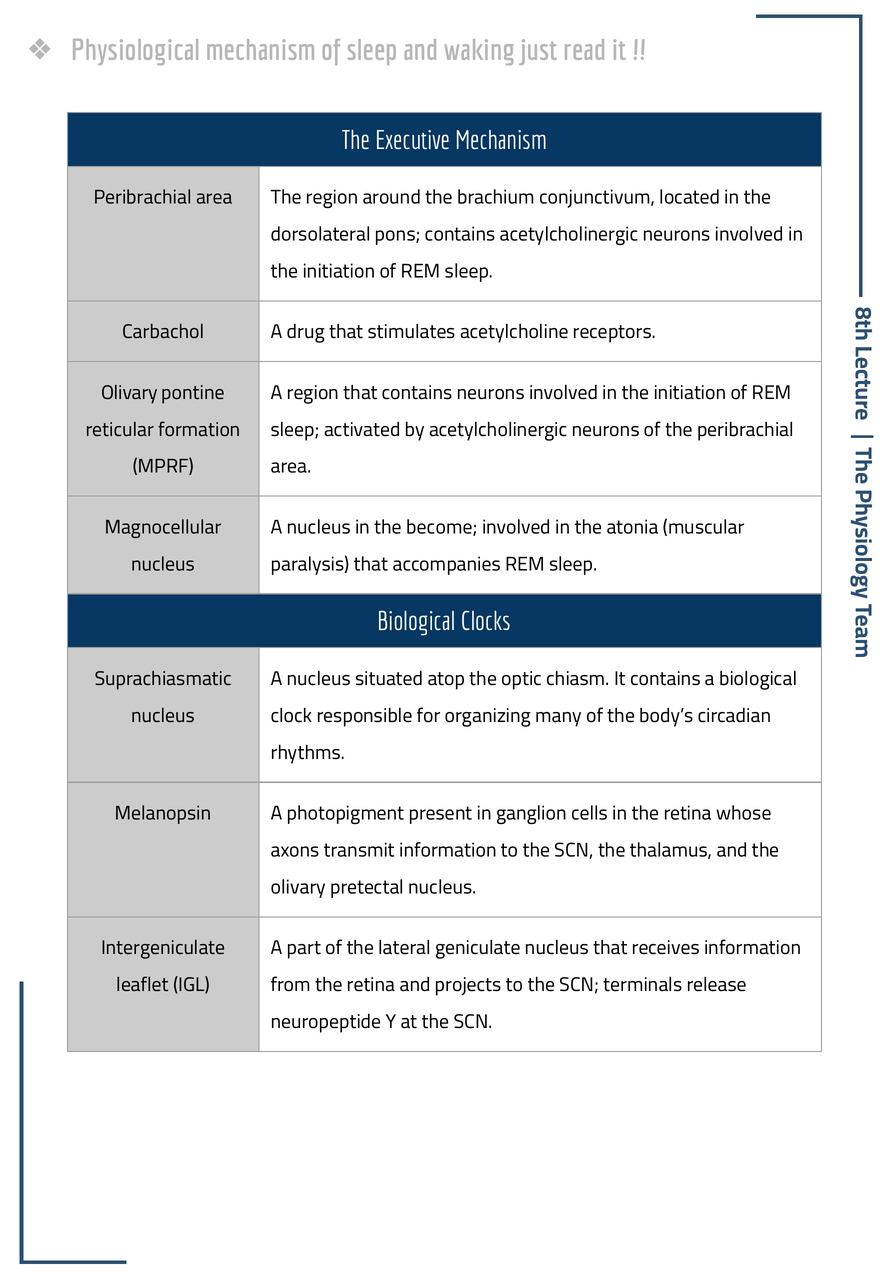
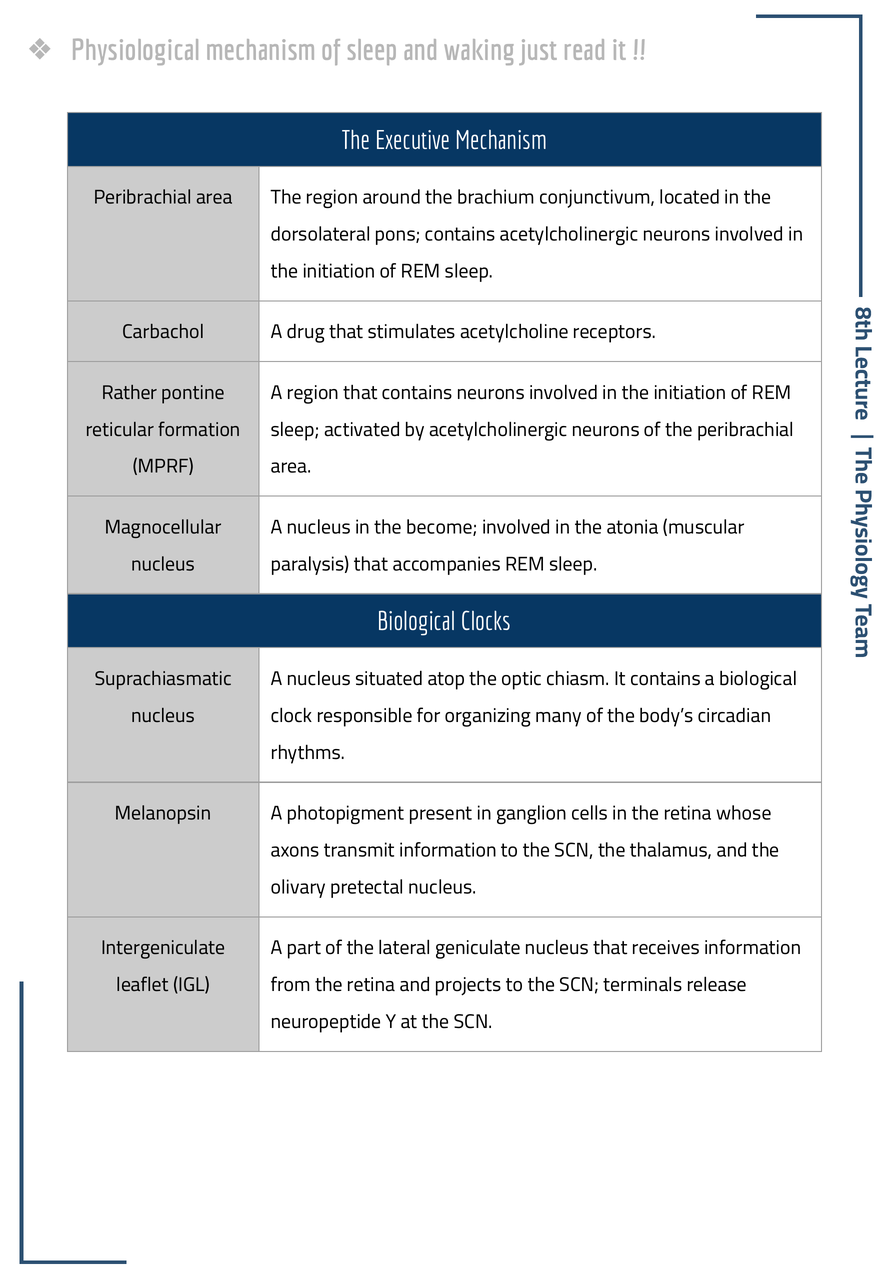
Olivary: Olivary -> Rather (129, 392)
